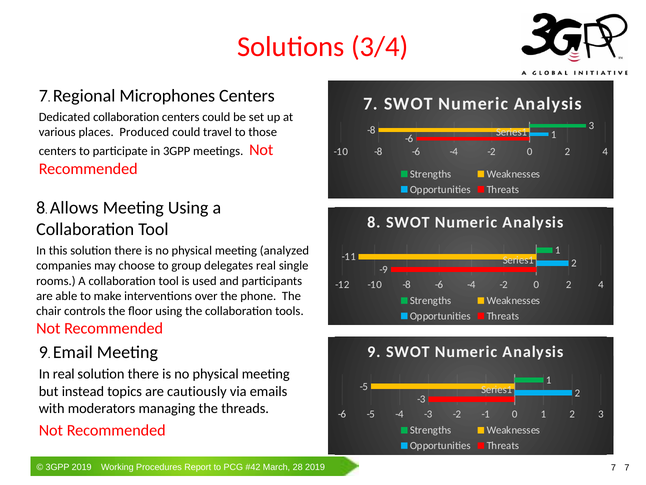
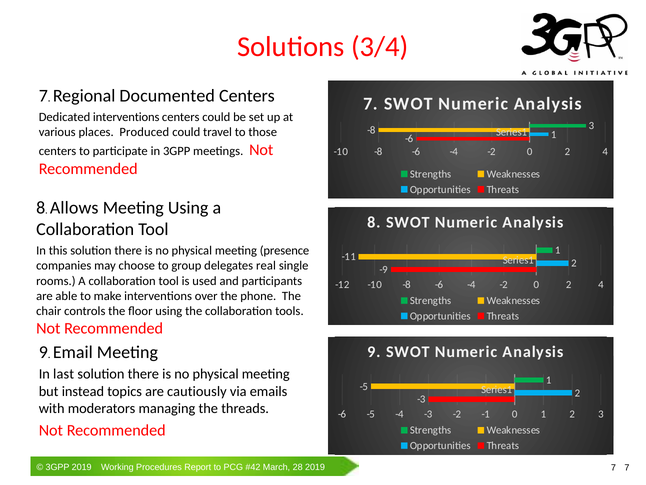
Microphones: Microphones -> Documented (167, 96)
Dedicated collaboration: collaboration -> interventions (126, 117)
analyzed: analyzed -> presence (285, 250)
In real: real -> last (64, 374)
